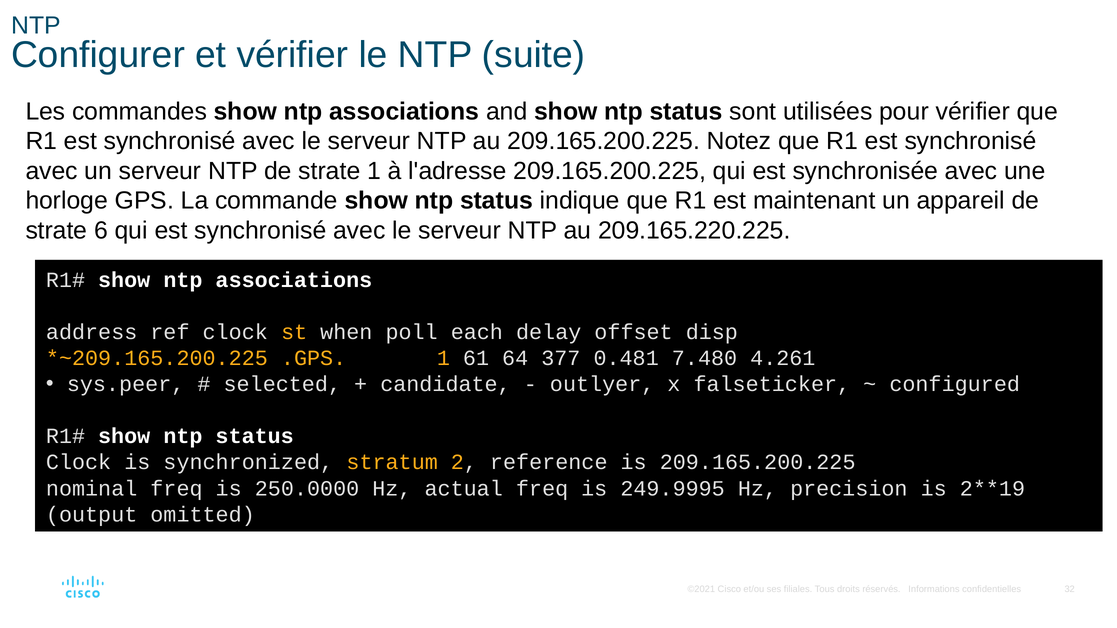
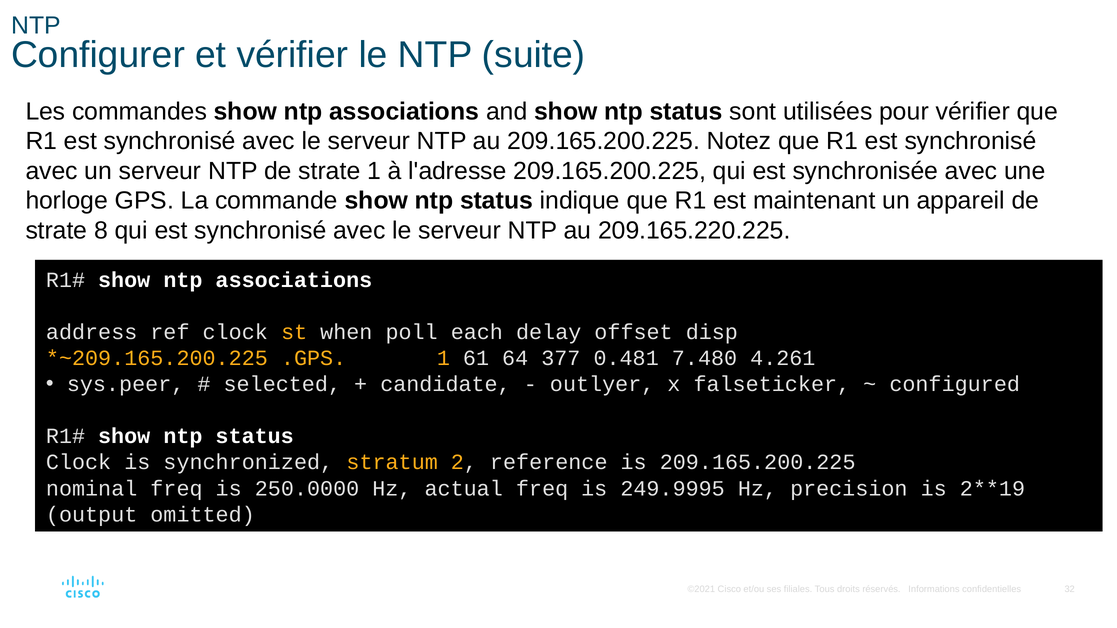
6: 6 -> 8 (101, 231)
